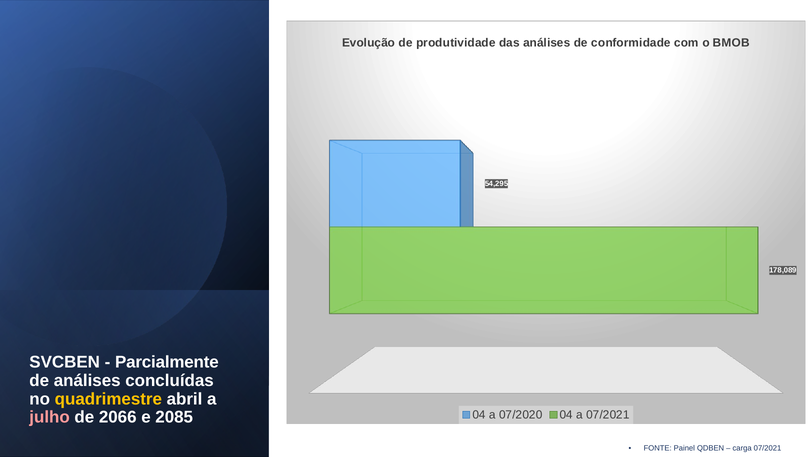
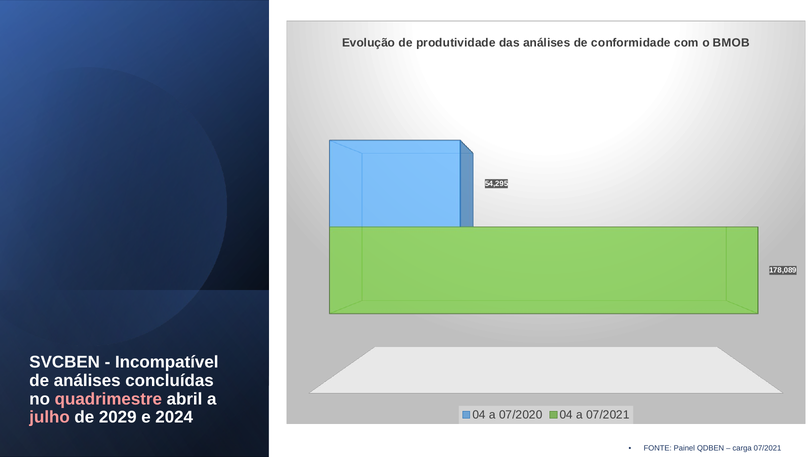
Parcialmente: Parcialmente -> Incompatível (167, 362)
quadrimestre colour: yellow -> pink (108, 399)
2066: 2066 -> 2029 (118, 417)
2085: 2085 -> 2024 (174, 417)
